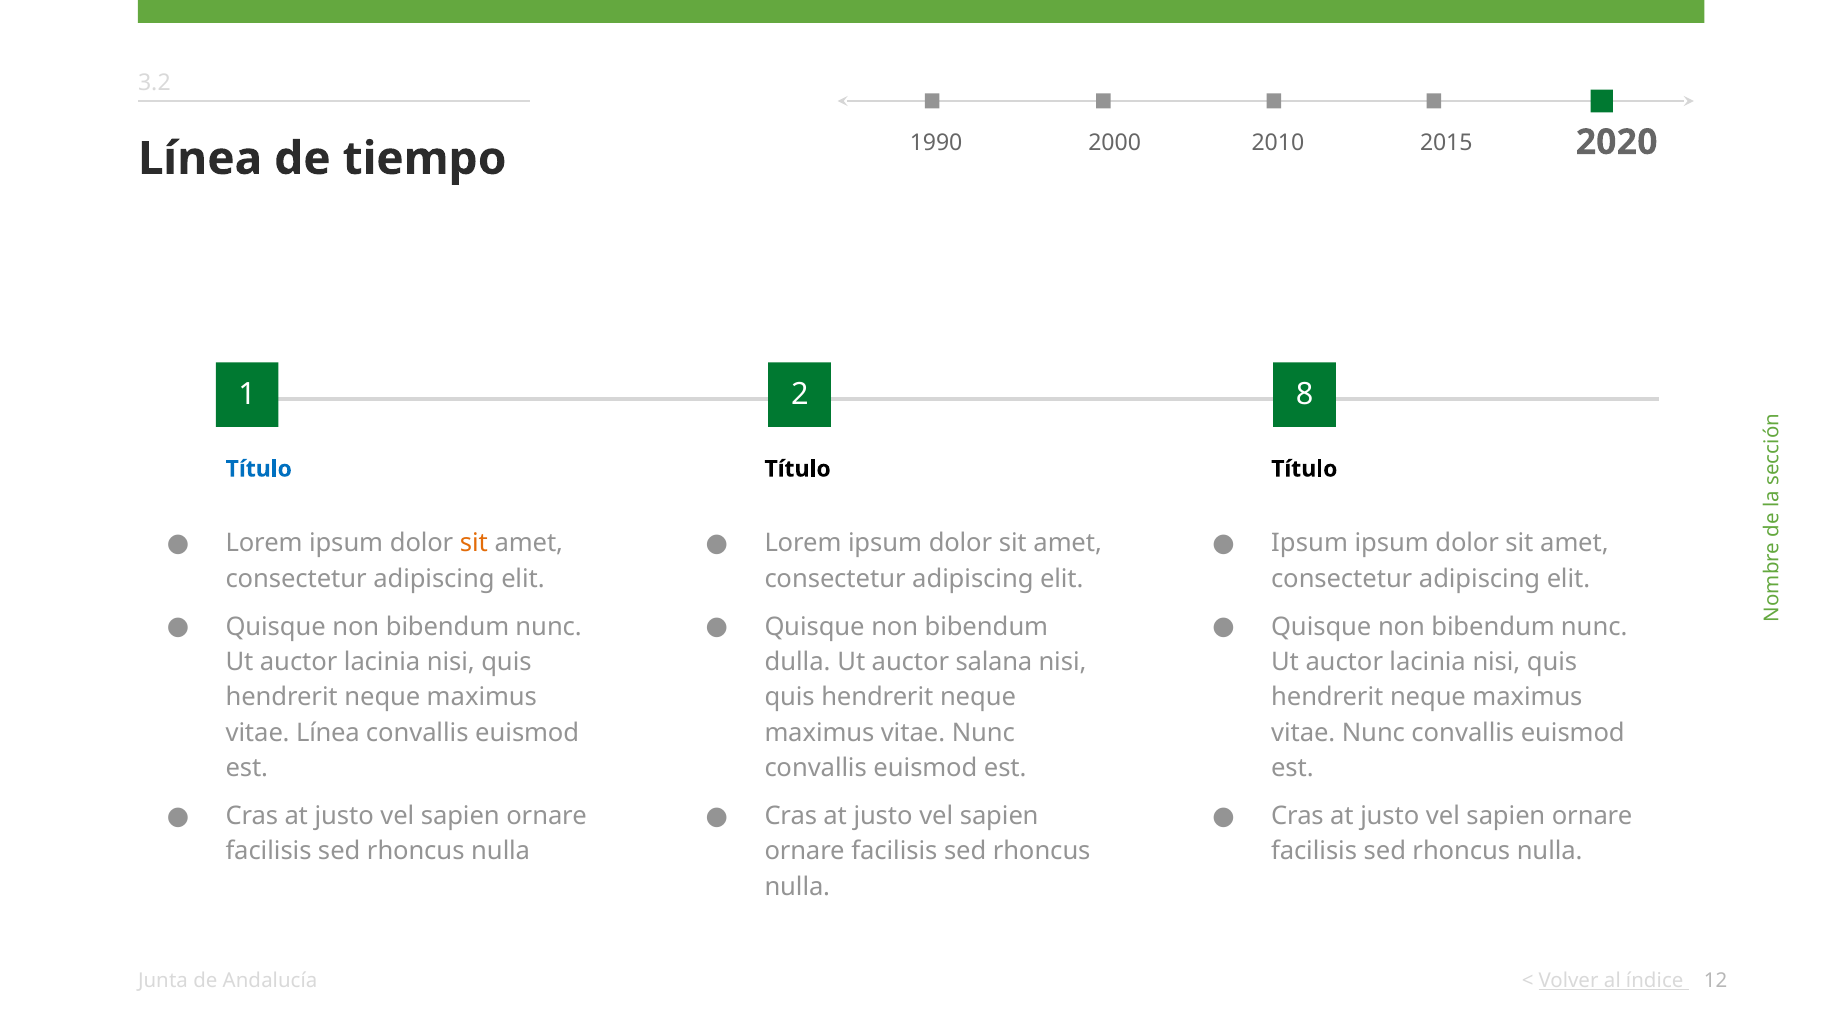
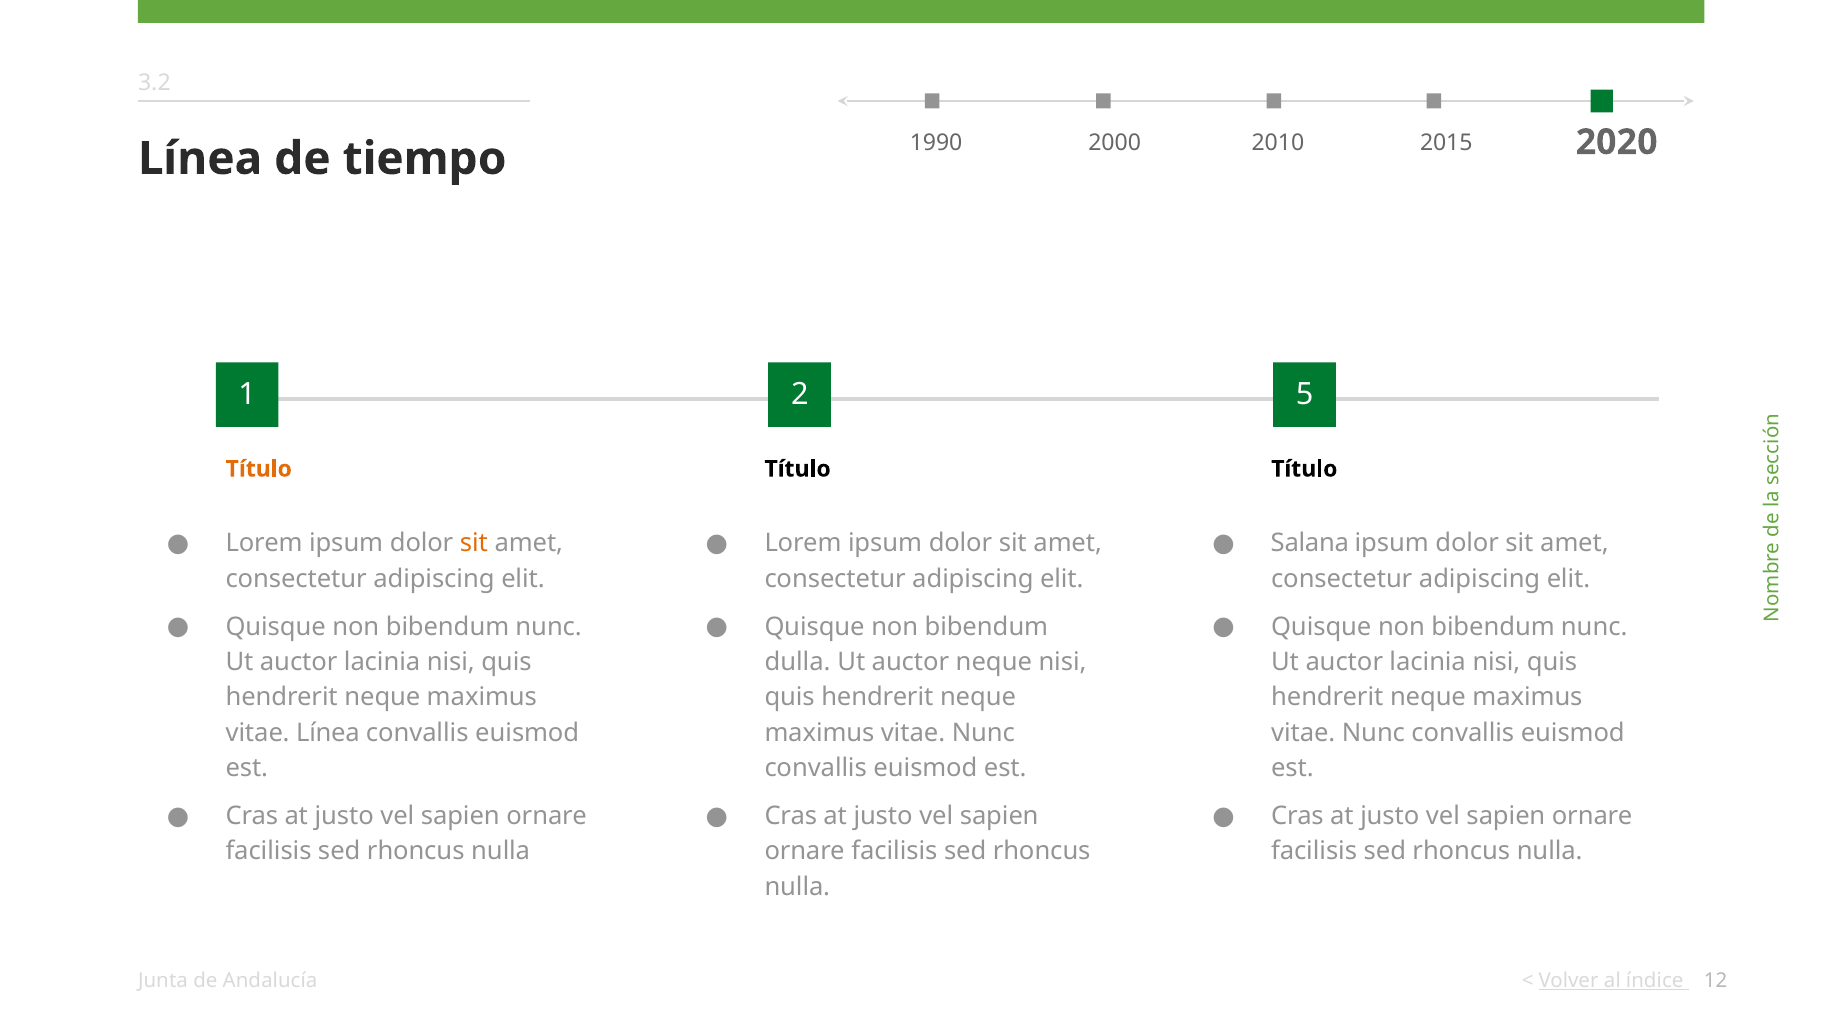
8: 8 -> 5 (1305, 395)
Título colour: blue -> orange (259, 469)
Ipsum: Ipsum -> Salana (1310, 543)
auctor salana: salana -> neque (994, 662)
